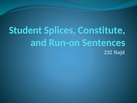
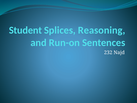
Constitute: Constitute -> Reasoning (102, 30)
